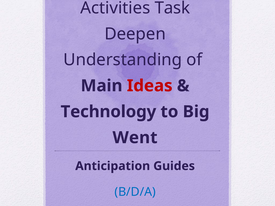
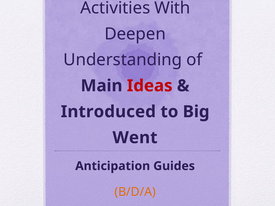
Task: Task -> With (172, 8)
Technology: Technology -> Introduced (108, 112)
B/D/A colour: blue -> orange (135, 192)
